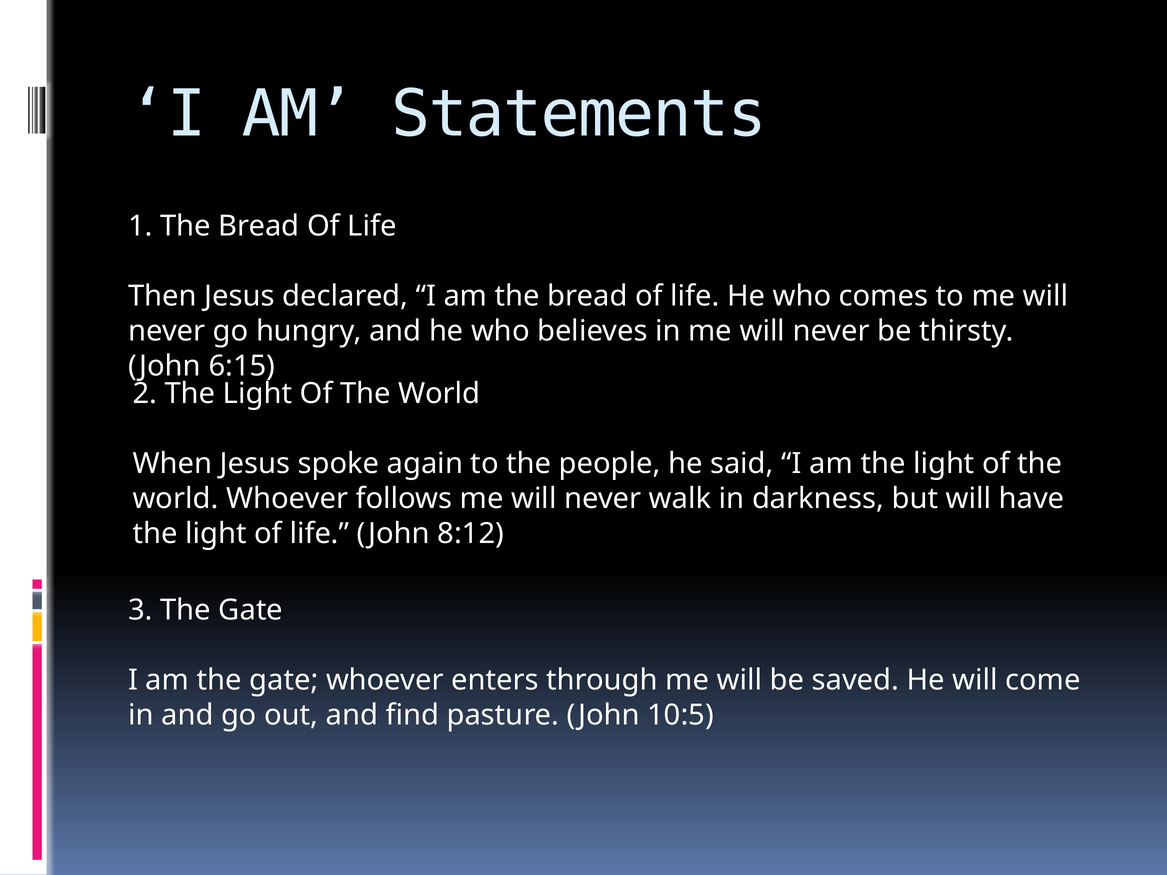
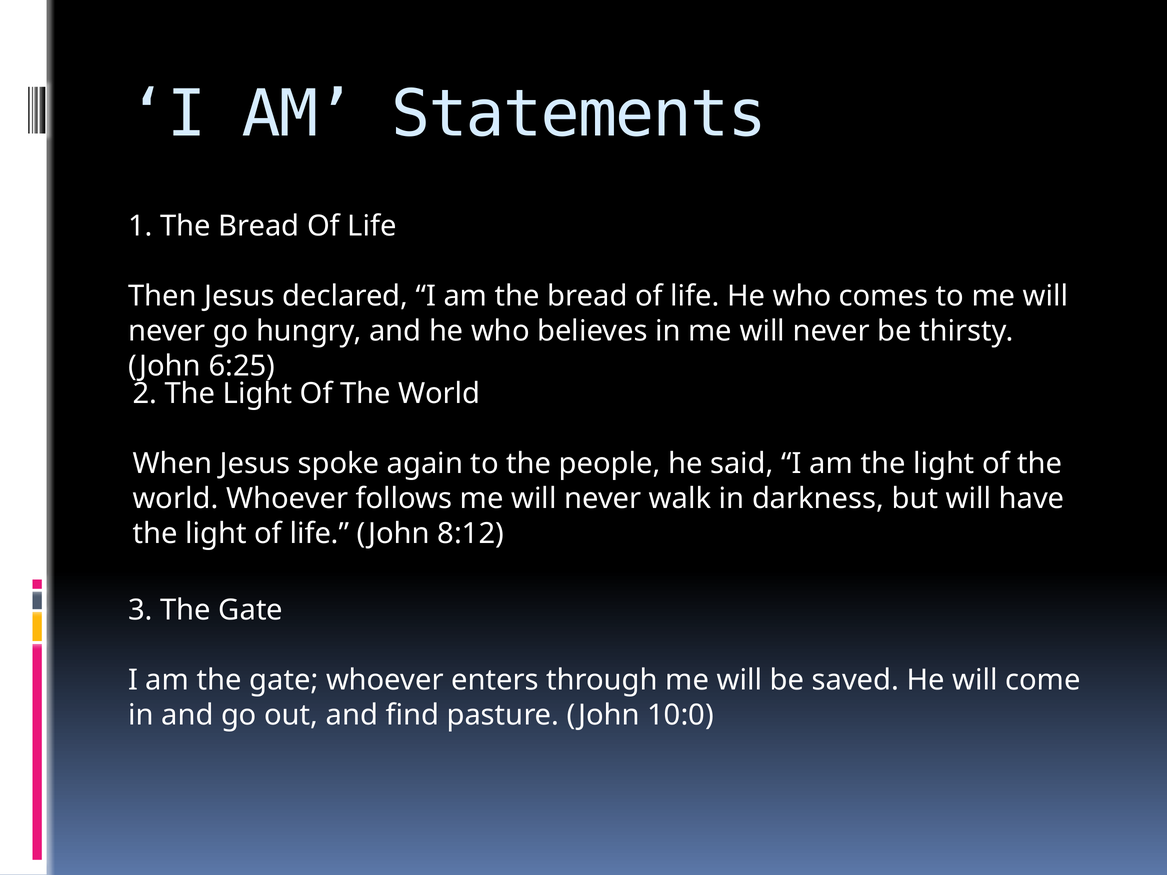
6:15: 6:15 -> 6:25 (242, 366)
10:5: 10:5 -> 10:0 (681, 715)
